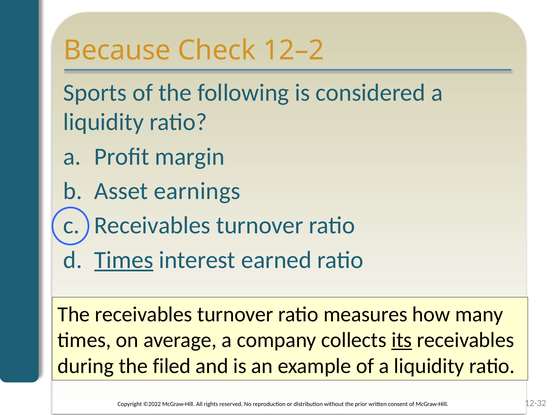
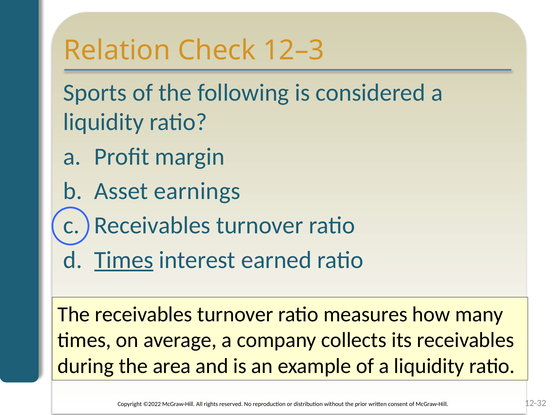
Because: Because -> Relation (117, 50)
12–2: 12–2 -> 12–3 (294, 50)
its underline: present -> none (402, 340)
filed: filed -> area (172, 366)
